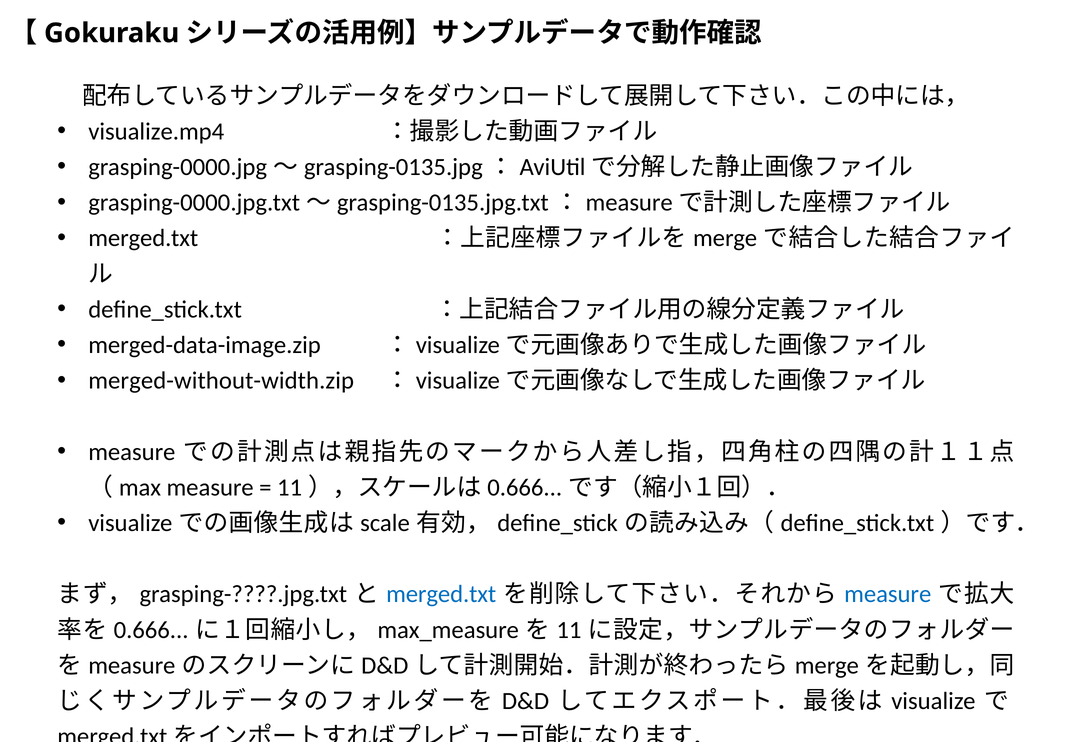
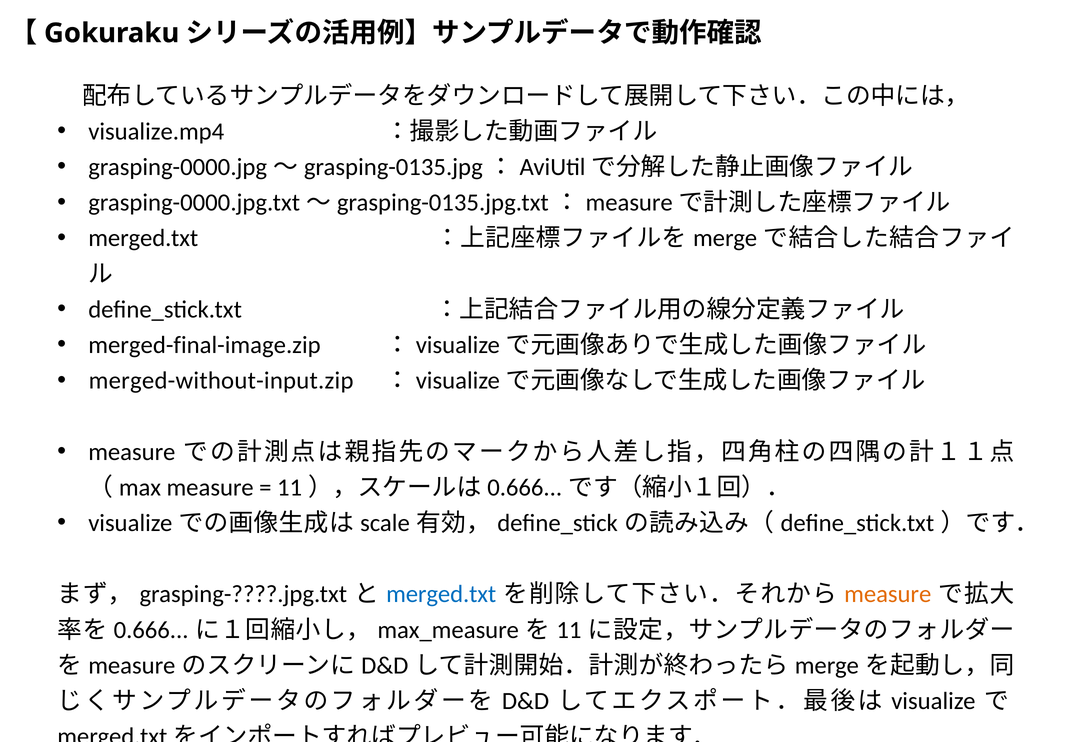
merged-data-image.zip: merged-data-image.zip -> merged-final-image.zip (204, 345)
merged-without-width.zip: merged-without-width.zip -> merged-without-input.zip (221, 381)
measure colour: blue -> orange (888, 594)
